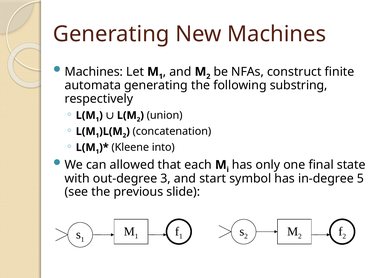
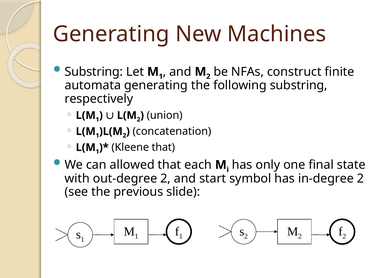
Machines: Machines -> Substring (94, 72)
Kleene into: into -> that (163, 147)
out-degree 3: 3 -> 2 (166, 178)
in-degree 5: 5 -> 2 (361, 178)
